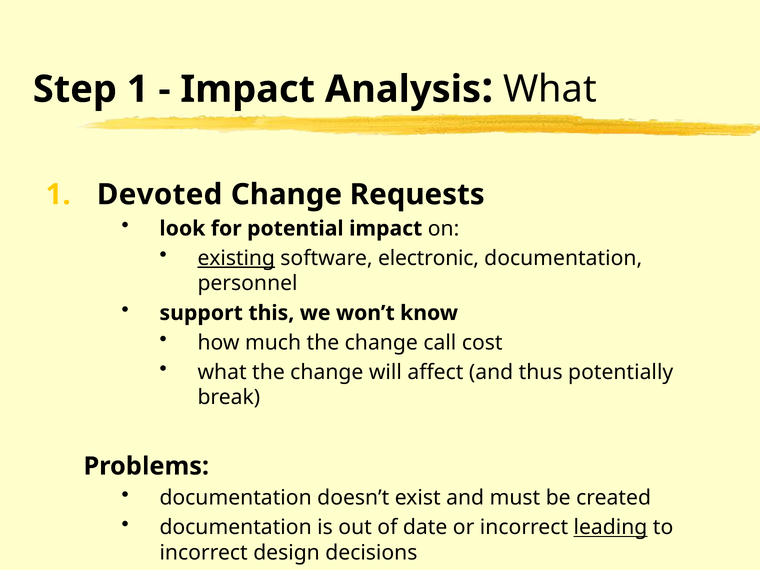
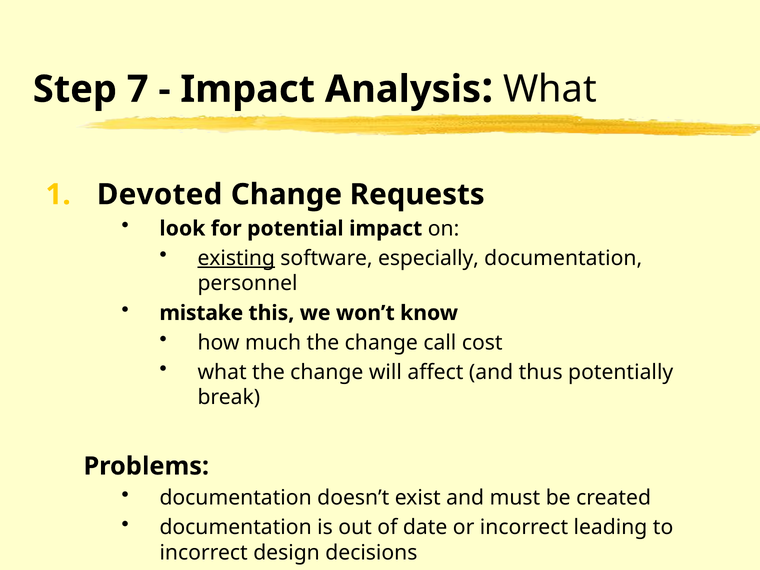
Step 1: 1 -> 7 (138, 89)
electronic: electronic -> especially (428, 258)
support: support -> mistake (201, 313)
leading underline: present -> none (610, 528)
